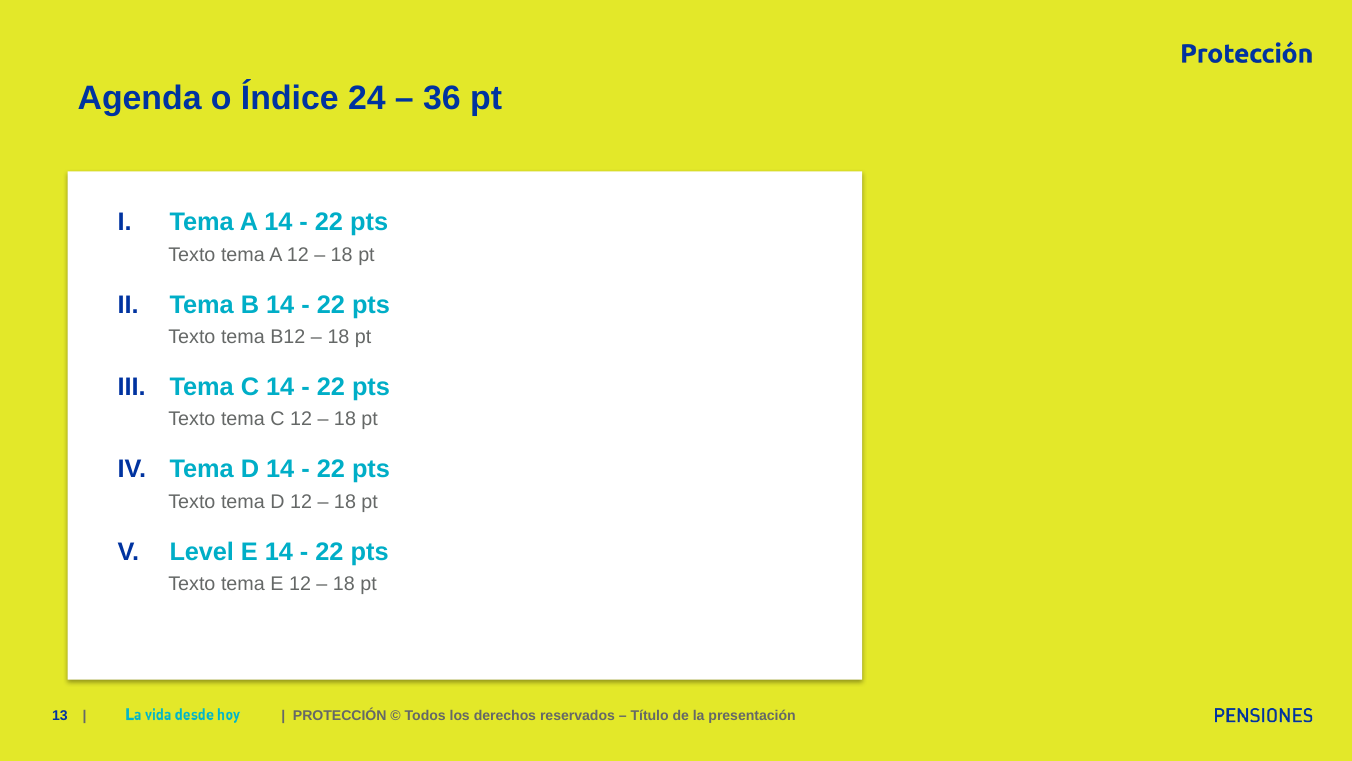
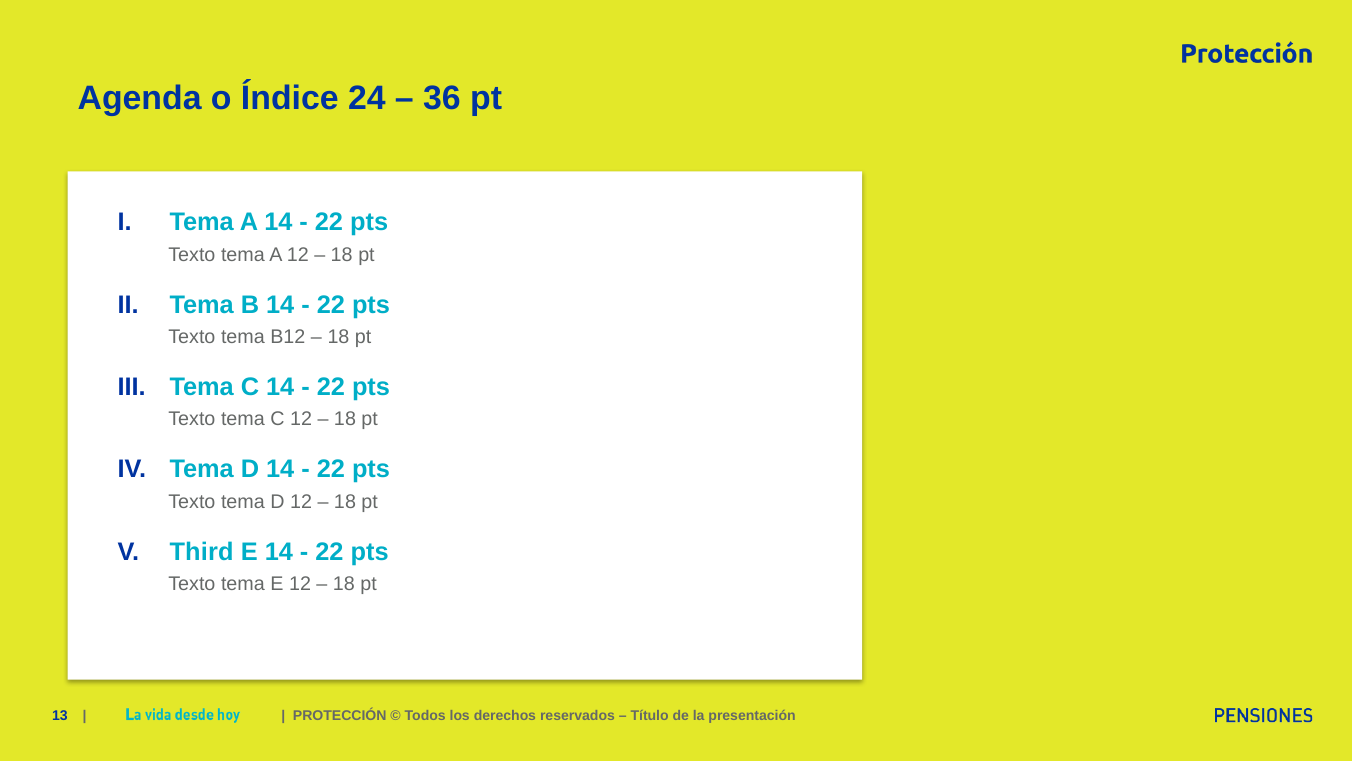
Level: Level -> Third (202, 551)
